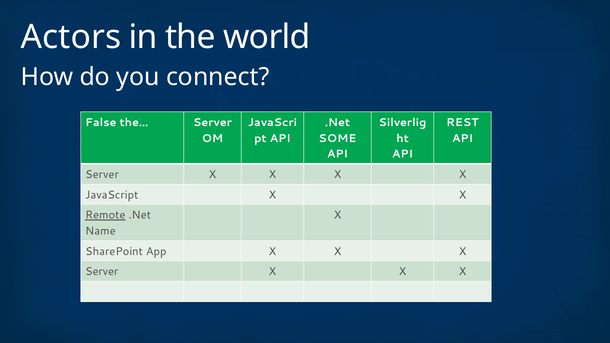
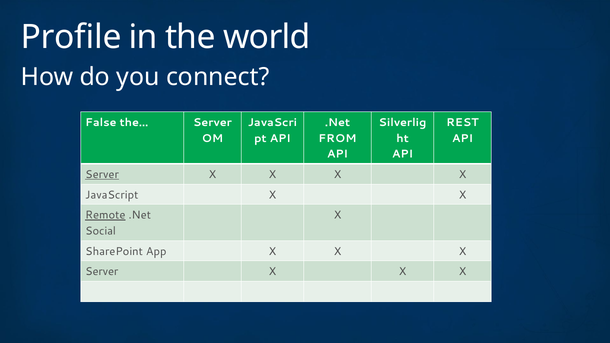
Actors: Actors -> Profile (71, 37)
SOME: SOME -> FROM (337, 138)
Server underline: none -> present (102, 175)
Name: Name -> Social (101, 231)
